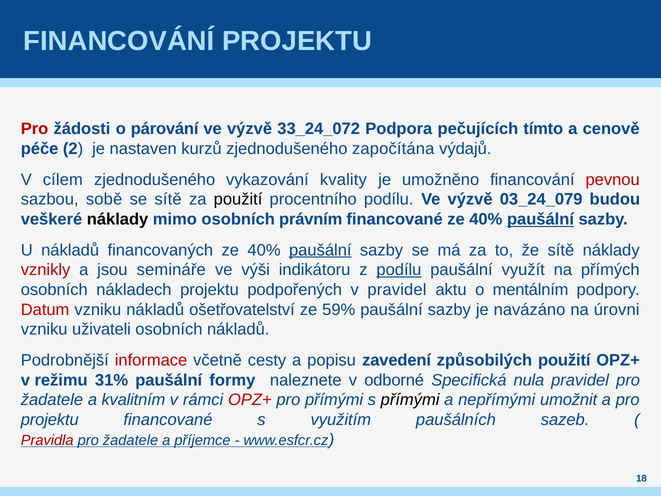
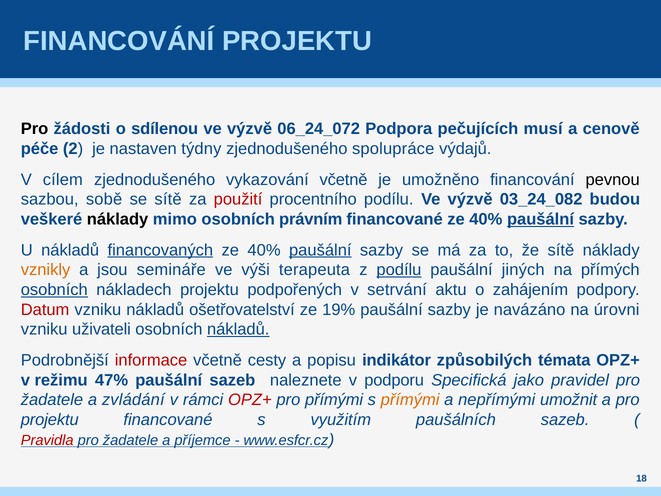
Pro colour: red -> black (35, 129)
párování: párování -> sdílenou (165, 129)
33_24_072: 33_24_072 -> 06_24_072 (319, 129)
tímto: tímto -> musí (543, 129)
kurzů: kurzů -> týdny (201, 149)
započítána: započítána -> spolupráce (393, 149)
vykazování kvality: kvality -> včetně (344, 179)
pevnou colour: red -> black (613, 179)
použití colour: black -> red (238, 199)
03_24_079: 03_24_079 -> 03_24_082 (541, 199)
financovaných underline: none -> present (160, 250)
vznikly colour: red -> orange (46, 270)
indikátoru: indikátoru -> terapeuta (315, 270)
využít: využít -> jiných (523, 270)
osobních underline: none -> present (54, 290)
v pravidel: pravidel -> setrvání (397, 290)
mentálním: mentálním -> zahájením (531, 290)
59%: 59% -> 19% (339, 309)
nákladů underline: none -> present (238, 329)
zavedení: zavedení -> indikátor (397, 360)
způsobilých použití: použití -> témata (564, 360)
31%: 31% -> 47% (112, 380)
paušální formy: formy -> sazeb (232, 380)
odborné: odborné -> podporu (394, 380)
nula: nula -> jako (529, 380)
kvalitním: kvalitním -> zvládání (133, 400)
přímými colour: black -> orange (410, 400)
